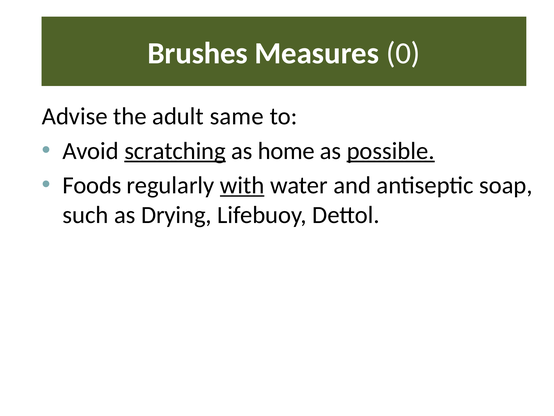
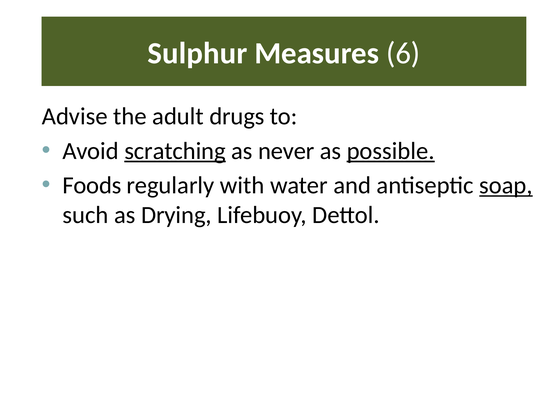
Brushes: Brushes -> Sulphur (197, 53)
0: 0 -> 6 (403, 53)
same: same -> drugs (237, 116)
home: home -> never (286, 151)
with underline: present -> none (242, 185)
soap underline: none -> present (506, 185)
